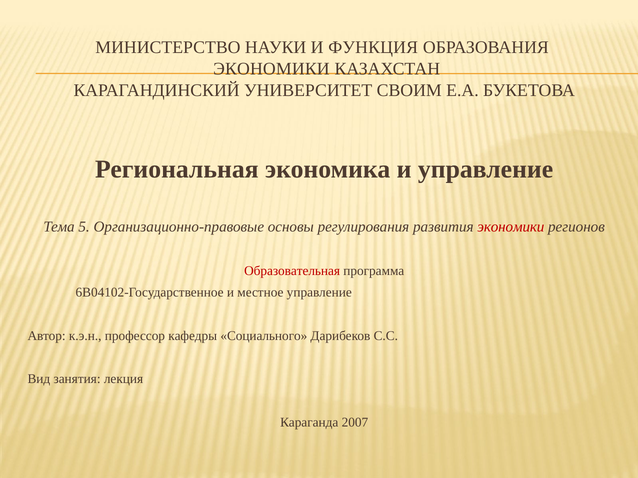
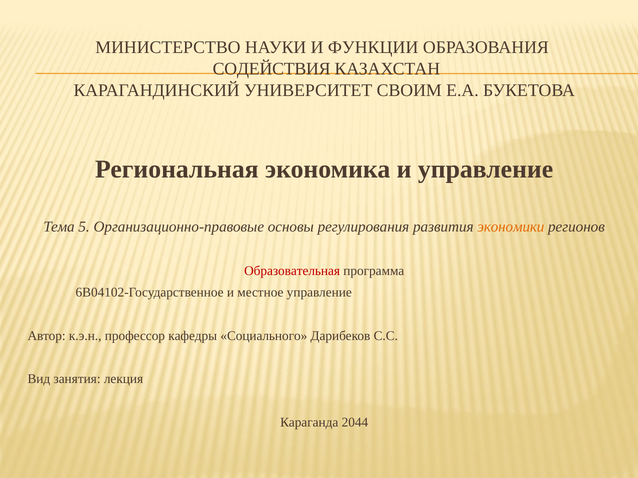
ФУНКЦИЯ: ФУНКЦИЯ -> ФУНКЦИИ (373, 48)
ЭКОНОМИКИ: ЭКОНОМИКИ -> СОДЕЙСТВИЯ (272, 69)
экономики colour: red -> orange (511, 227)
2007: 2007 -> 2044 (355, 423)
